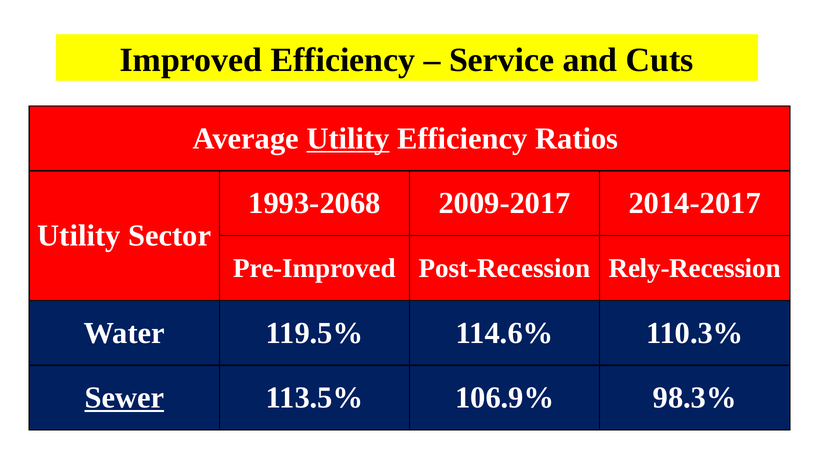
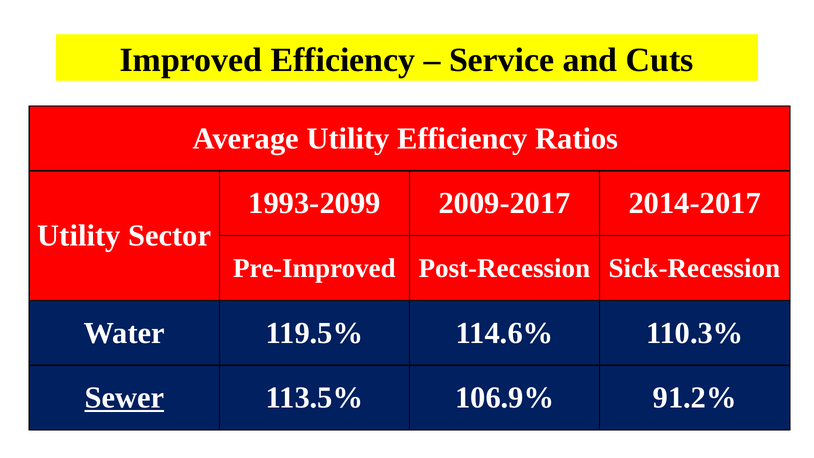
Utility underline: present -> none (348, 139)
1993-2068: 1993-2068 -> 1993-2099 (314, 203)
Rely-Recession: Rely-Recession -> Sick-Recession (695, 268)
98.3%: 98.3% -> 91.2% (695, 398)
